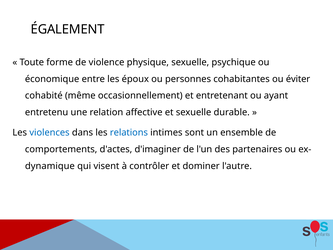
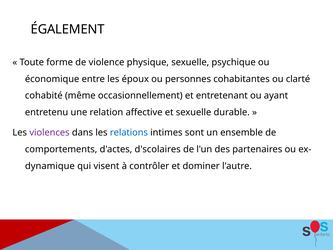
éviter: éviter -> clarté (298, 79)
violences colour: blue -> purple (49, 133)
d'imaginer: d'imaginer -> d'scolaires (158, 149)
